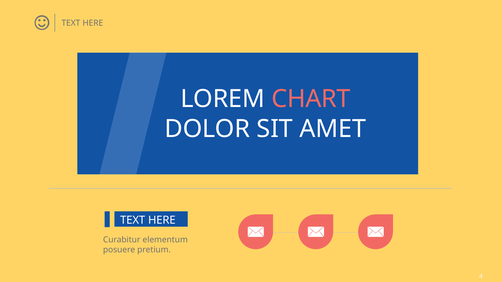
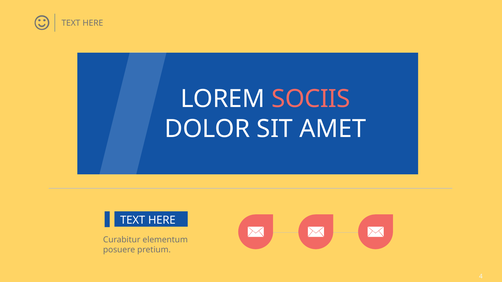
CHART: CHART -> SOCIIS (311, 99)
